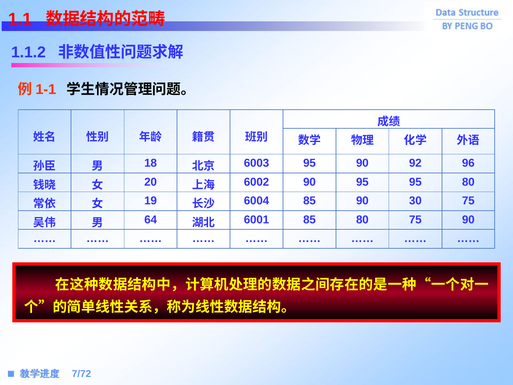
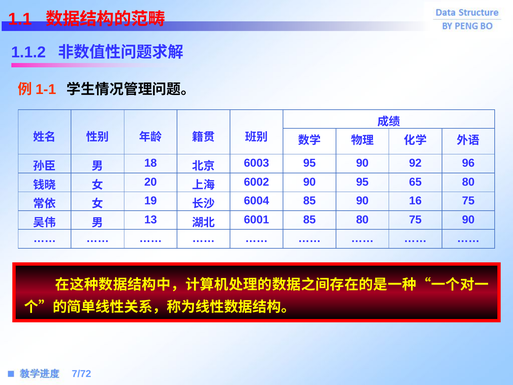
95 95: 95 -> 65 (415, 182)
30: 30 -> 16 (415, 201)
64: 64 -> 13 (151, 220)
